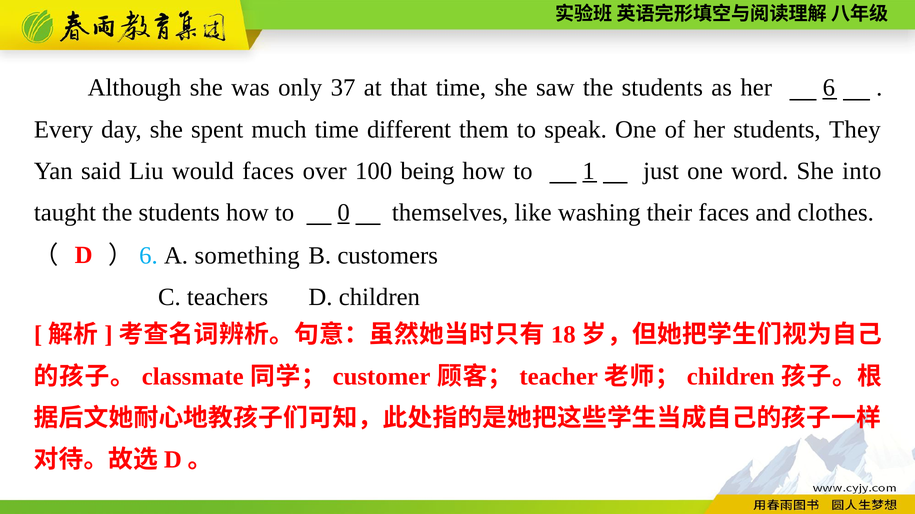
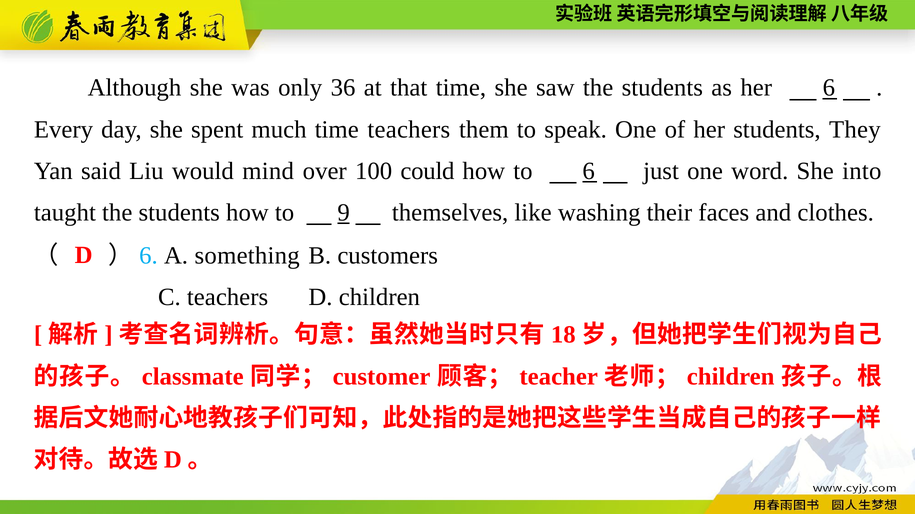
37: 37 -> 36 (343, 88)
time different: different -> teachers (409, 130)
would faces: faces -> mind (268, 171)
being: being -> could (428, 171)
to 1: 1 -> 6 (589, 171)
0: 0 -> 9 (344, 213)
